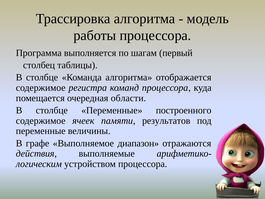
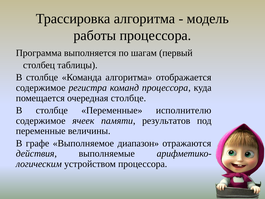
очередная области: области -> столбце (128, 98)
построенного: построенного -> исполнителю (184, 110)
